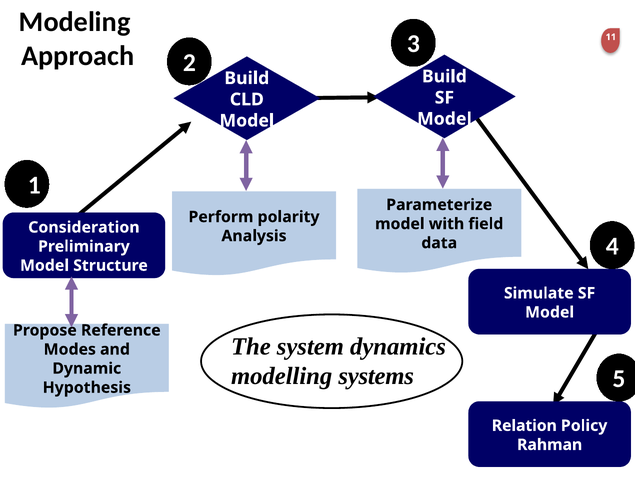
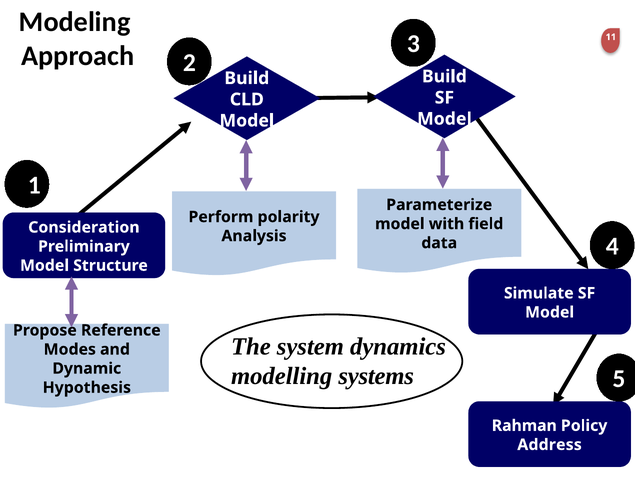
Relation: Relation -> Rahman (524, 425)
Rahman: Rahman -> Address (550, 444)
